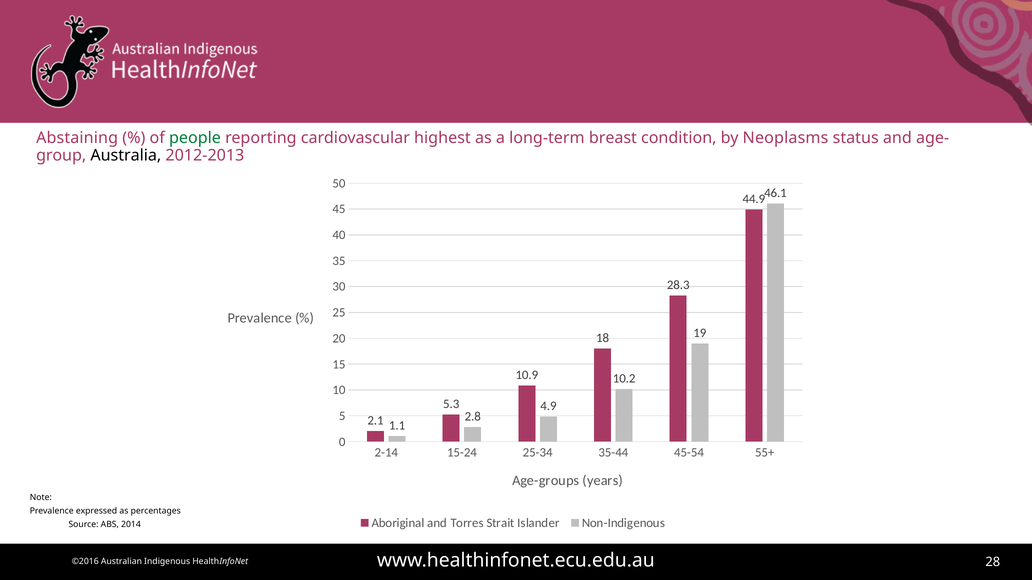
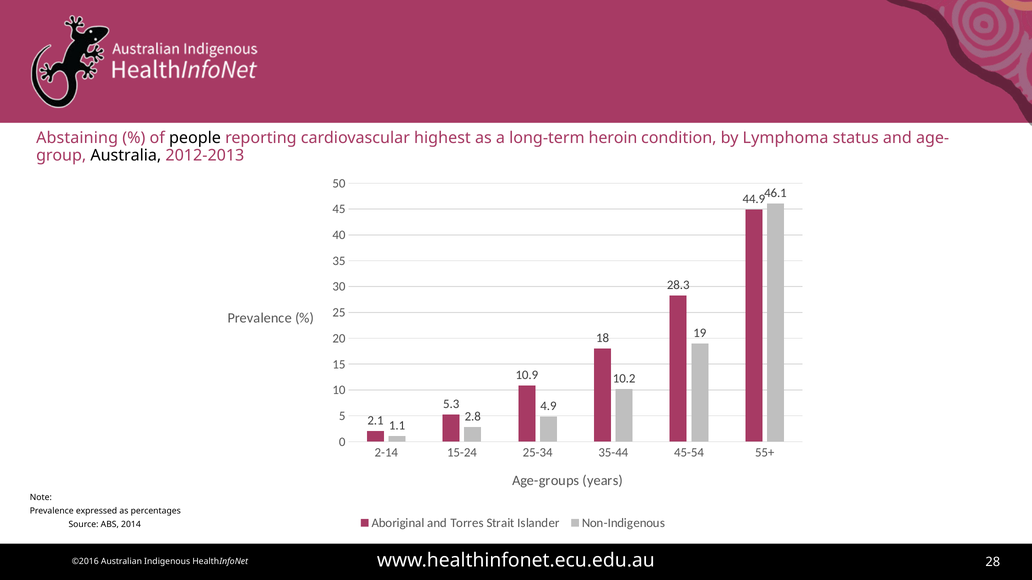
people colour: green -> black (195, 138)
breast: breast -> heroin (613, 138)
Neoplasms: Neoplasms -> Lymphoma (786, 138)
